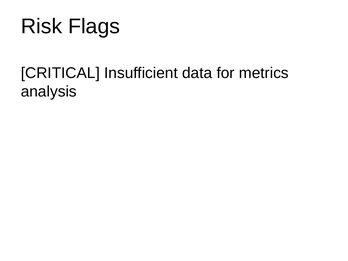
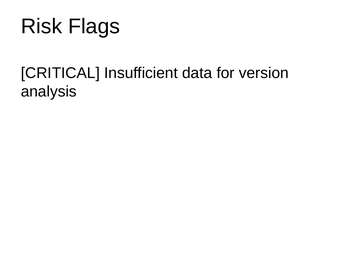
metrics: metrics -> version (264, 73)
